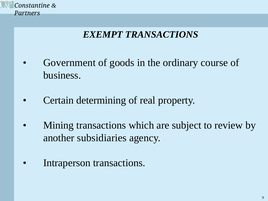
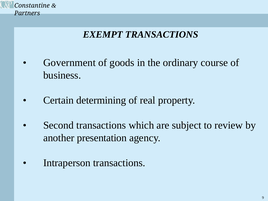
Mining: Mining -> Second (59, 125)
subsidiaries: subsidiaries -> presentation (102, 138)
